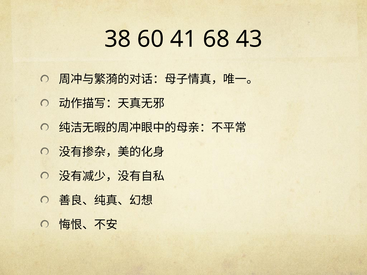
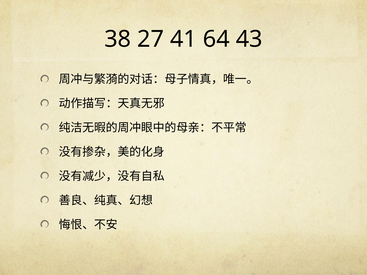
60: 60 -> 27 (151, 39)
68: 68 -> 64 (216, 39)
